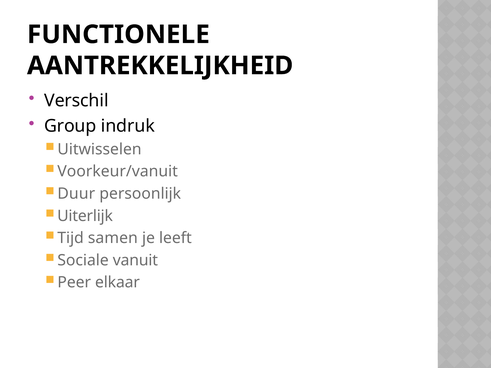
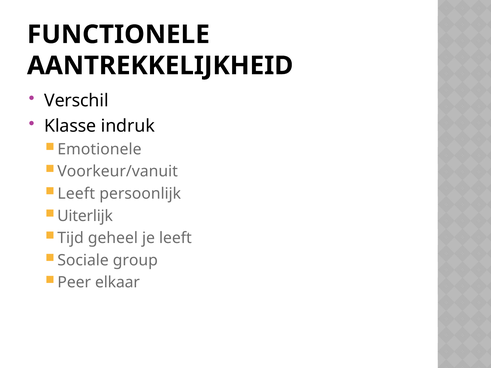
Group: Group -> Klasse (70, 126)
Uitwisselen: Uitwisselen -> Emotionele (99, 149)
Duur: Duur -> Leeft (76, 194)
samen: samen -> geheel (113, 238)
vanuit: vanuit -> group (135, 260)
